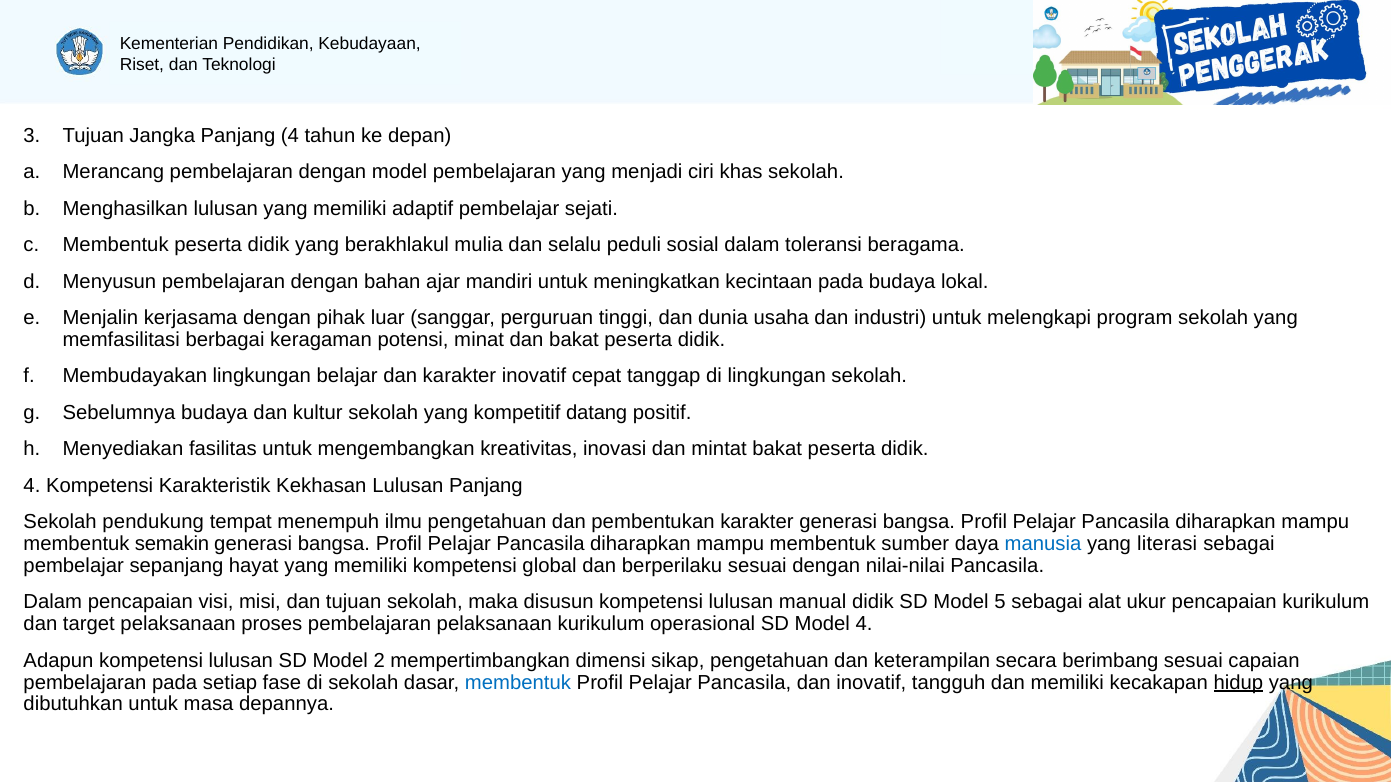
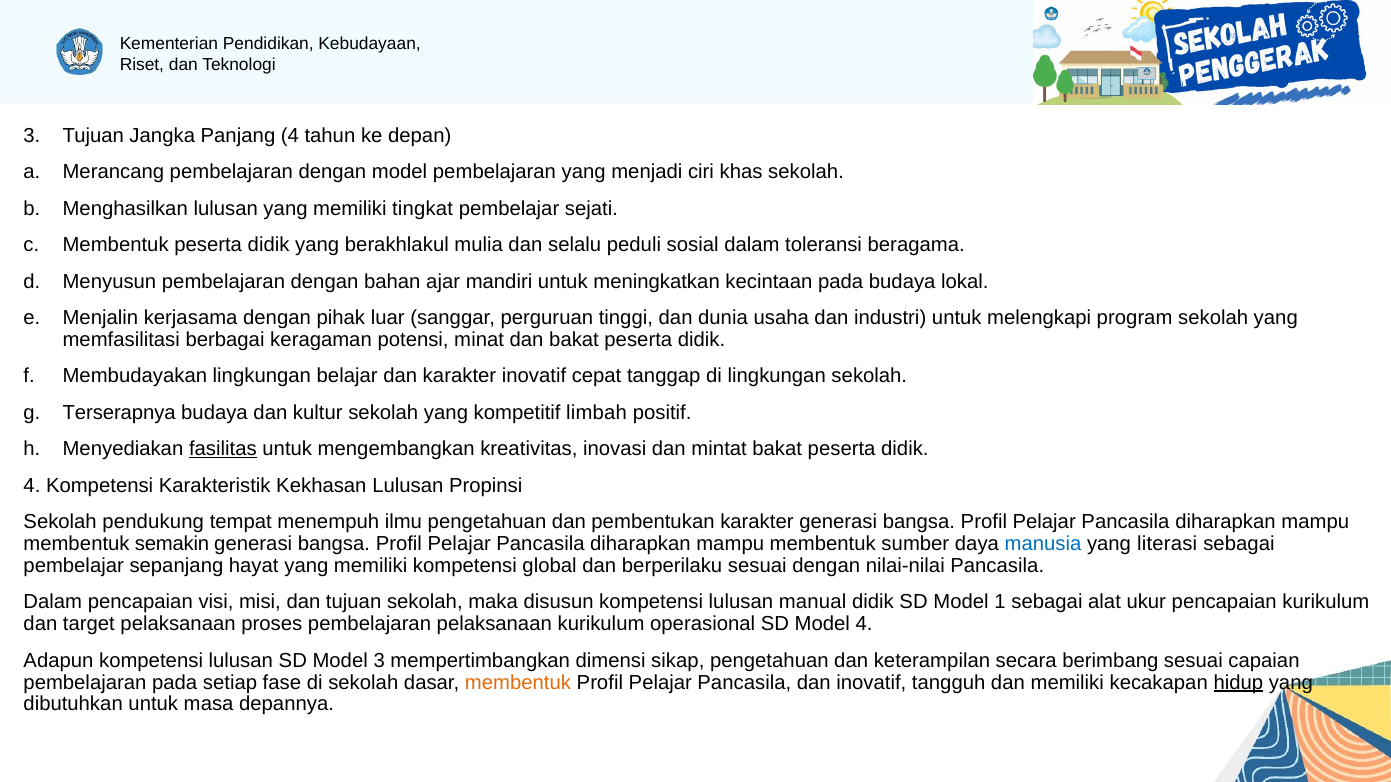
adaptif: adaptif -> tingkat (423, 209)
Sebelumnya: Sebelumnya -> Terserapnya (119, 413)
datang: datang -> limbah (596, 413)
fasilitas underline: none -> present (223, 449)
Lulusan Panjang: Panjang -> Propinsi (486, 486)
5: 5 -> 1 (1000, 602)
Model 2: 2 -> 3 (379, 661)
membentuk colour: blue -> orange (518, 683)
